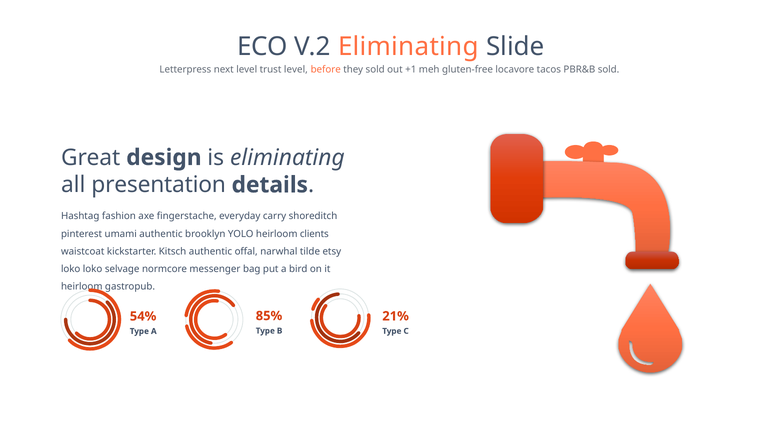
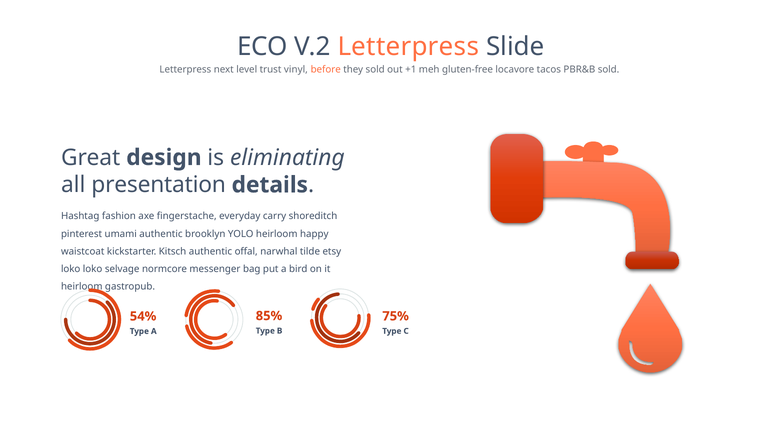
V.2 Eliminating: Eliminating -> Letterpress (408, 46)
trust level: level -> vinyl (296, 70)
clients: clients -> happy (314, 233)
21%: 21% -> 75% (396, 316)
